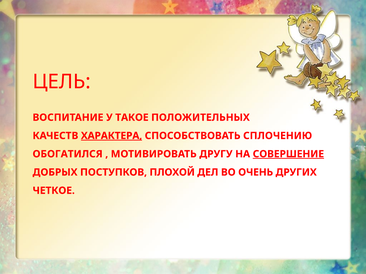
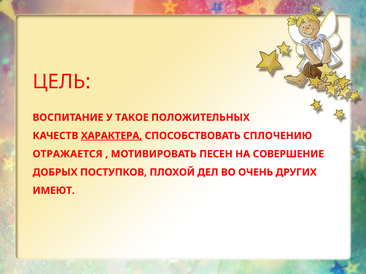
ОБОГАТИЛСЯ: ОБОГАТИЛСЯ -> ОТРАЖАЕТСЯ (68, 154)
ДРУГУ: ДРУГУ -> ПЕСЕН (216, 154)
СОВЕРШЕНИЕ underline: present -> none (288, 154)
ЧЕТКОЕ: ЧЕТКОЕ -> ИМЕЮТ (54, 191)
